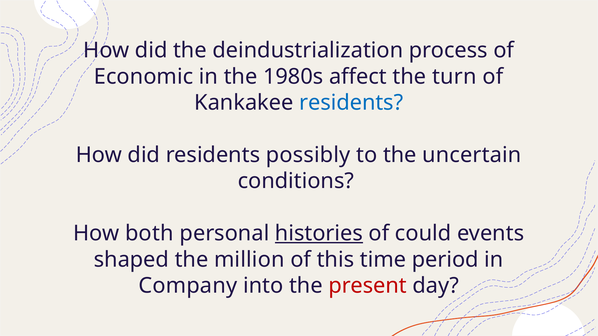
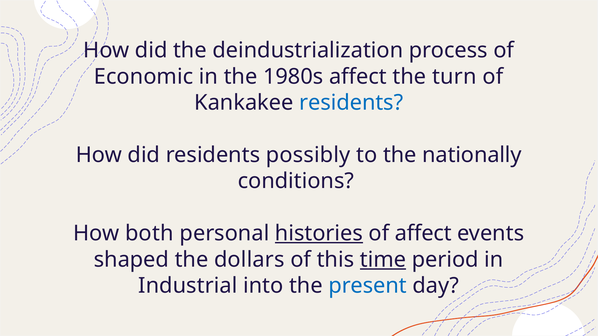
uncertain: uncertain -> nationally (472, 155)
of could: could -> affect (423, 234)
million: million -> dollars (249, 260)
time underline: none -> present (383, 260)
Company: Company -> Industrial (188, 286)
present colour: red -> blue (368, 286)
